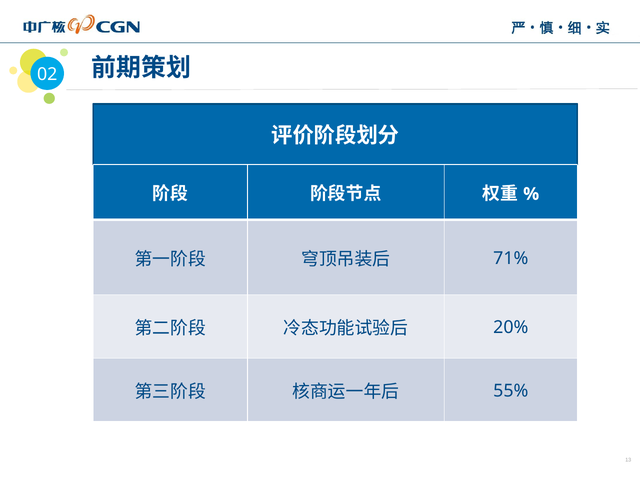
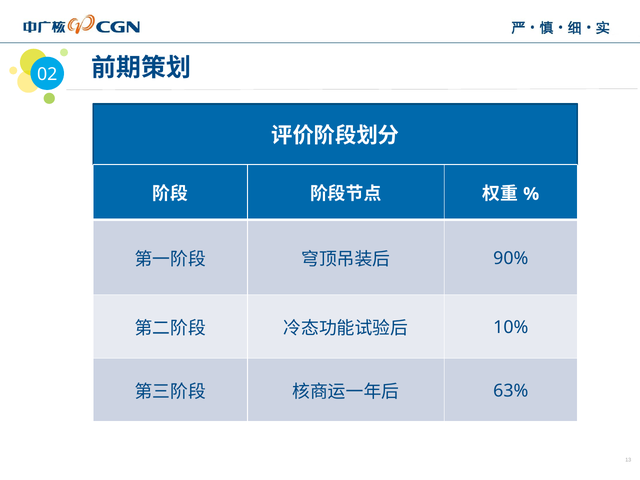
71%: 71% -> 90% (511, 258)
20%: 20% -> 10% (511, 328)
55%: 55% -> 63% (511, 391)
